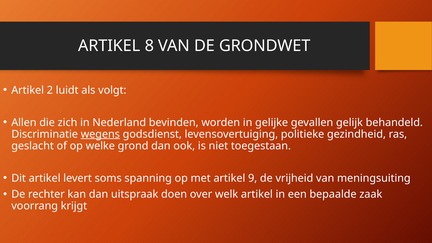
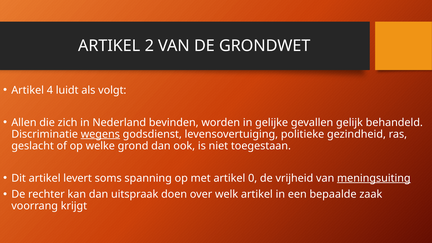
8: 8 -> 2 (149, 46)
2: 2 -> 4 (50, 90)
9: 9 -> 0 (253, 178)
meningsuiting underline: none -> present (374, 178)
